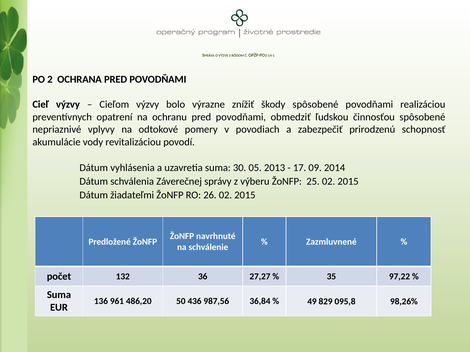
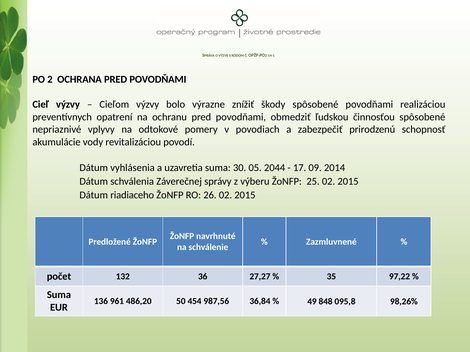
2013: 2013 -> 2044 (275, 168)
žiadateľmi: žiadateľmi -> riadiaceho (132, 195)
436: 436 -> 454 (195, 302)
829: 829 -> 848 (326, 302)
